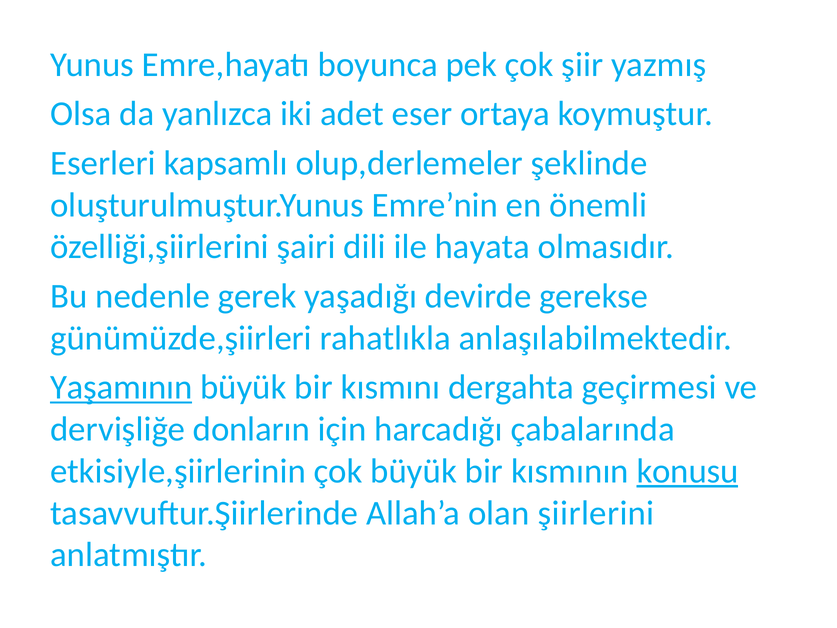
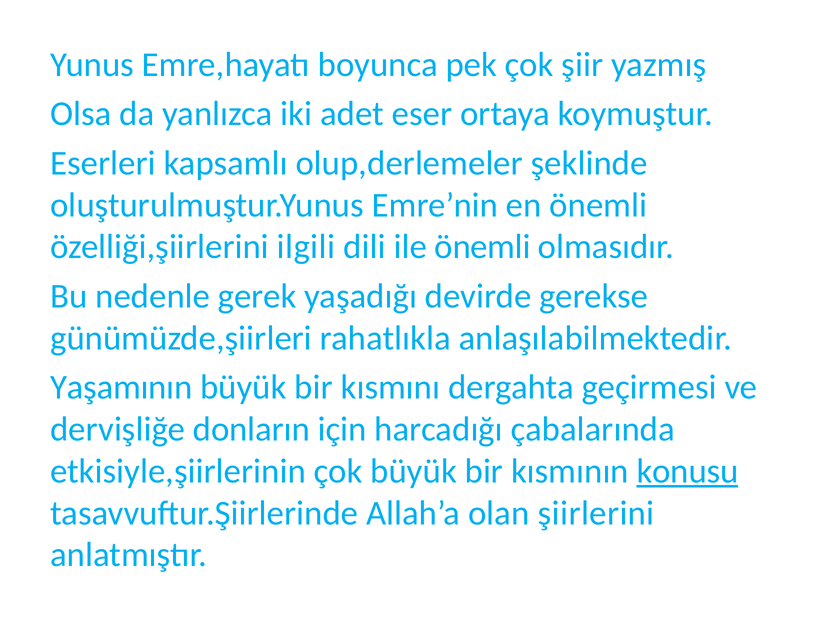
şairi: şairi -> ilgili (306, 247)
ile hayata: hayata -> önemli (483, 247)
Yaşamının underline: present -> none (121, 387)
